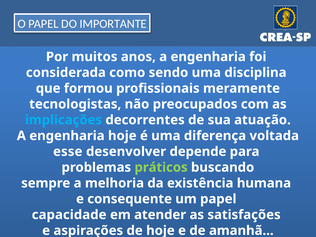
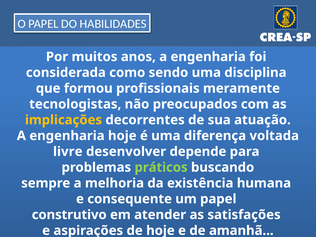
IMPORTANTE: IMPORTANTE -> HABILIDADES (113, 24)
implicações colour: light blue -> yellow (64, 120)
esse: esse -> livre (68, 152)
capacidade: capacidade -> construtivo (69, 215)
